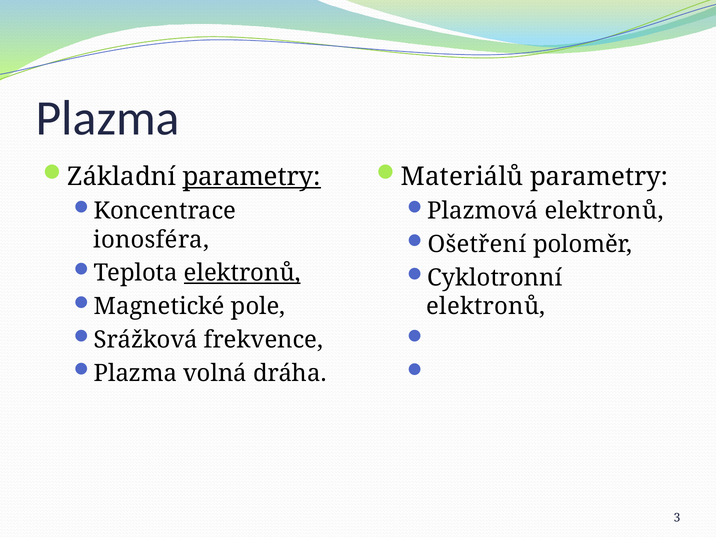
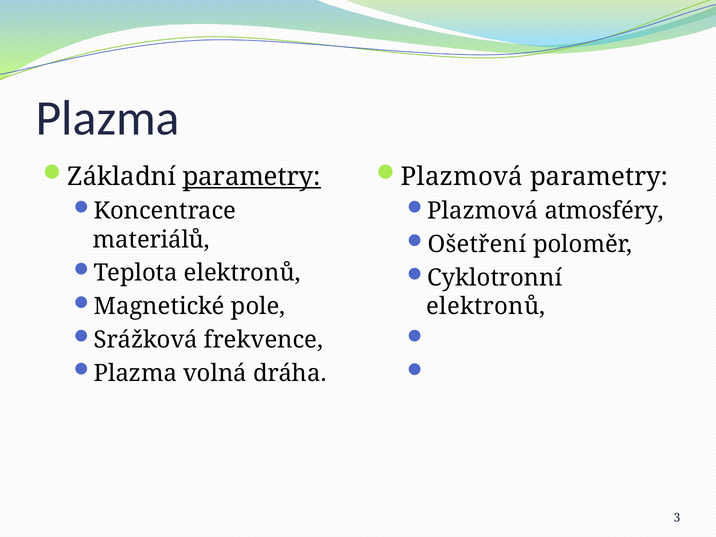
Materiálů: Materiálů -> Plazmová (462, 177)
Plazmová elektronů: elektronů -> atmosféry (604, 211)
ionosféra: ionosféra -> materiálů (151, 240)
elektronů underline: present -> none (242, 273)
